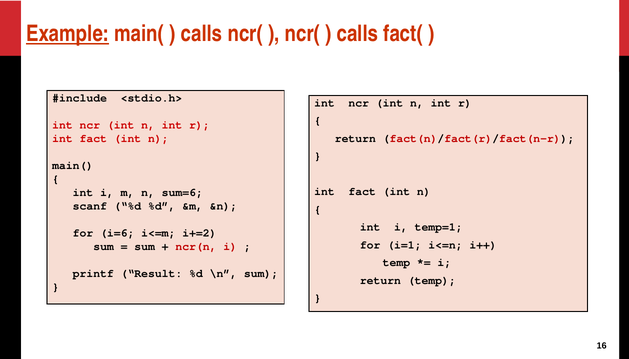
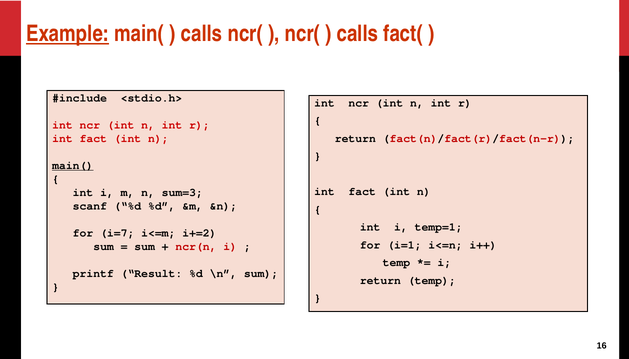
main( underline: none -> present (73, 166)
sum=6: sum=6 -> sum=3 (182, 193)
i=6: i=6 -> i=7 (117, 233)
